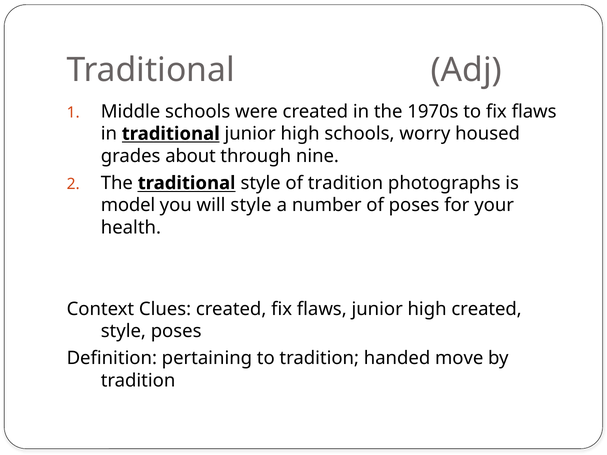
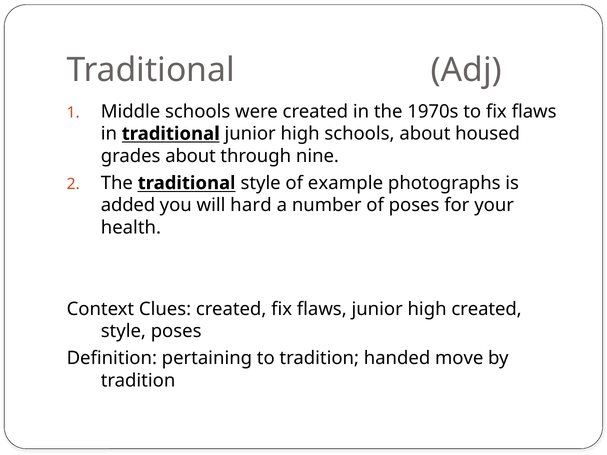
schools worry: worry -> about (425, 134)
of tradition: tradition -> example (345, 183)
model: model -> added (128, 205)
will style: style -> hard (251, 205)
